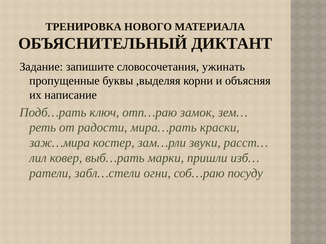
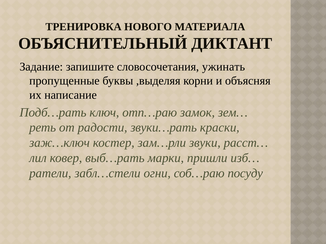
мира…рать: мира…рать -> звуки…рать (164, 128)
заж…мира: заж…мира -> заж…ключ (60, 143)
